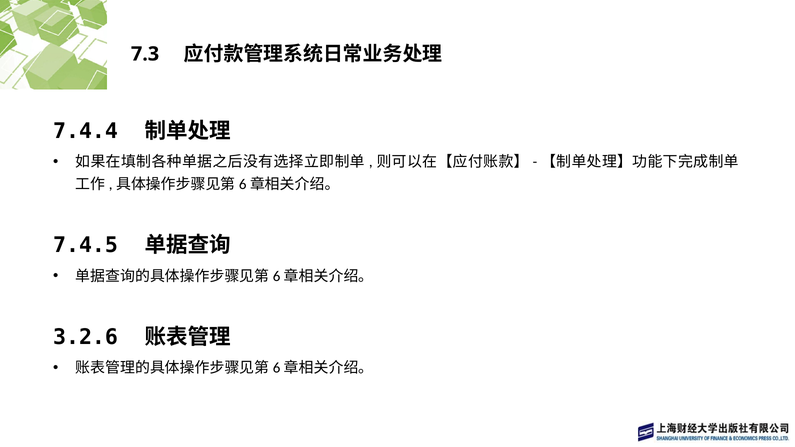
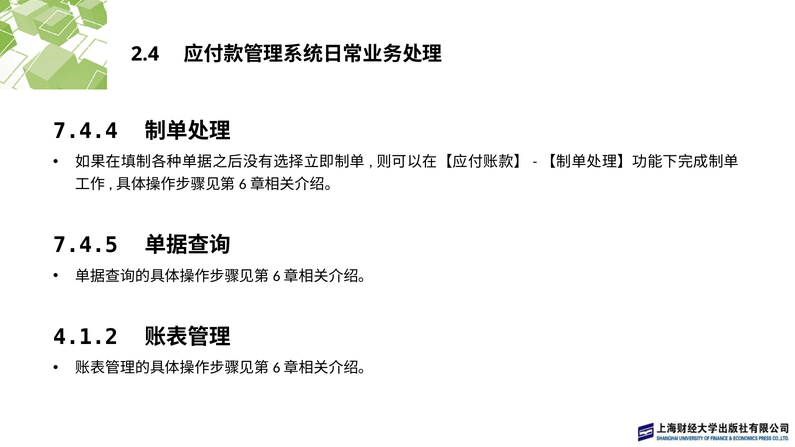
7.3: 7.3 -> 2.4 (145, 54)
3.2.6: 3.2.6 -> 4.1.2 (86, 337)
